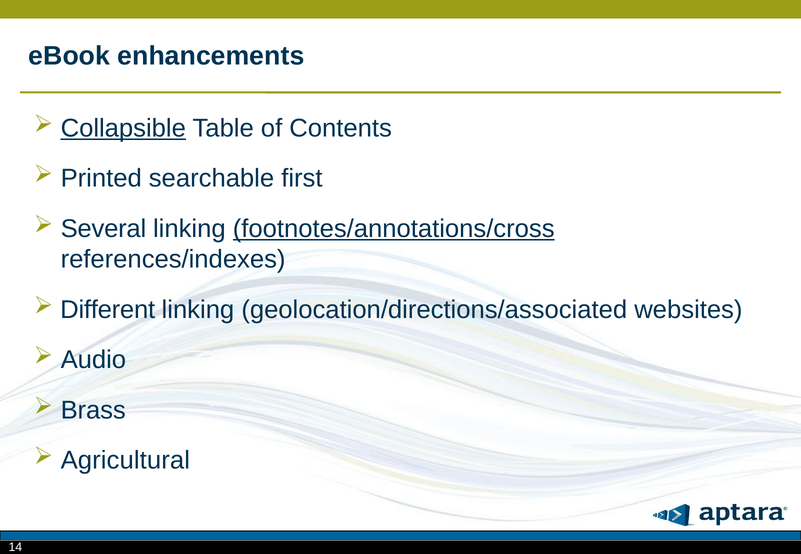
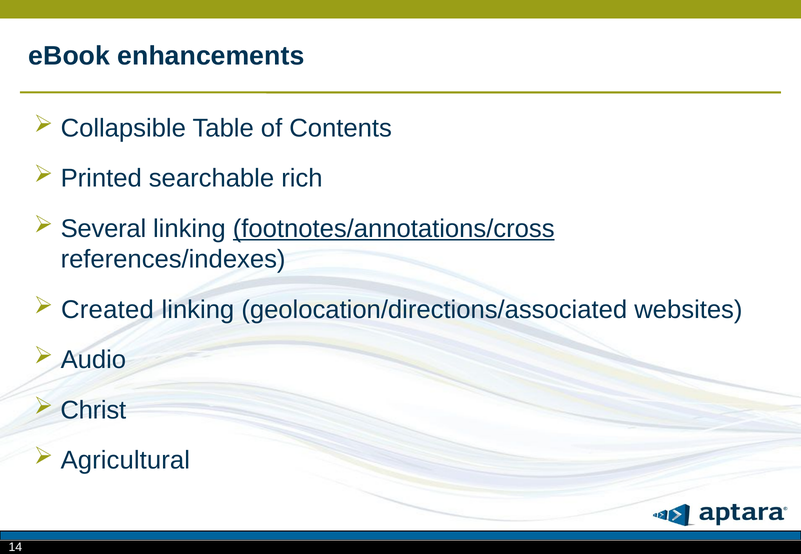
Collapsible underline: present -> none (123, 128)
first: first -> rich (302, 178)
Different: Different -> Created (107, 310)
Brass: Brass -> Christ (93, 411)
